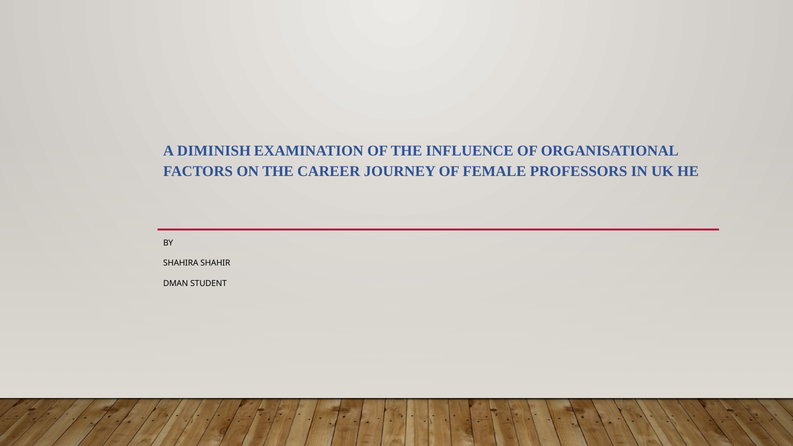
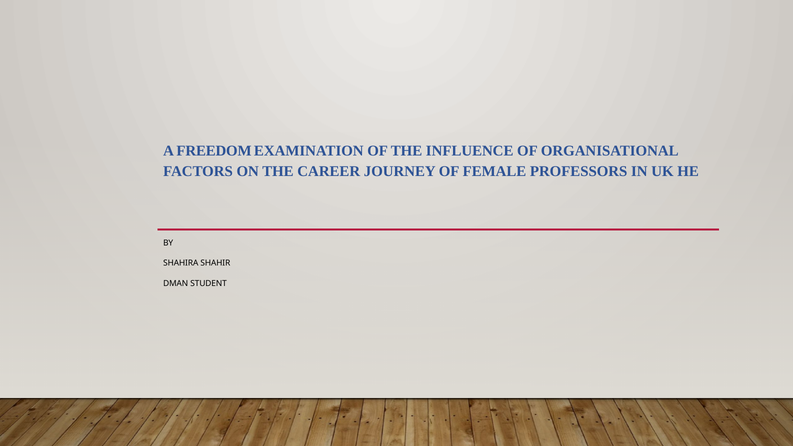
DIMINISH: DIMINISH -> FREEDOM (214, 151)
